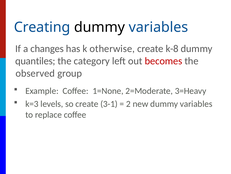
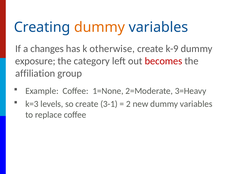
dummy colour: black -> orange (100, 27)
k-8: k-8 -> k-9 (172, 48)
quantiles: quantiles -> exposure (35, 61)
observed: observed -> affiliation (35, 73)
